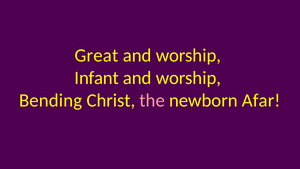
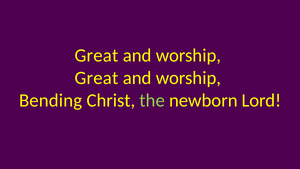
Infant: Infant -> Great (97, 78)
the colour: pink -> light green (152, 100)
Afar: Afar -> Lord (261, 100)
